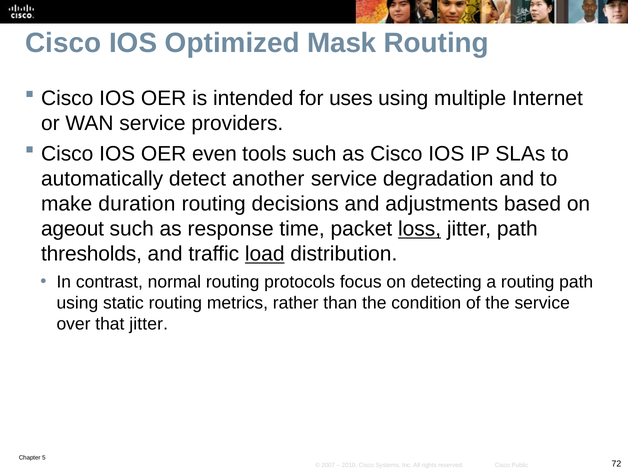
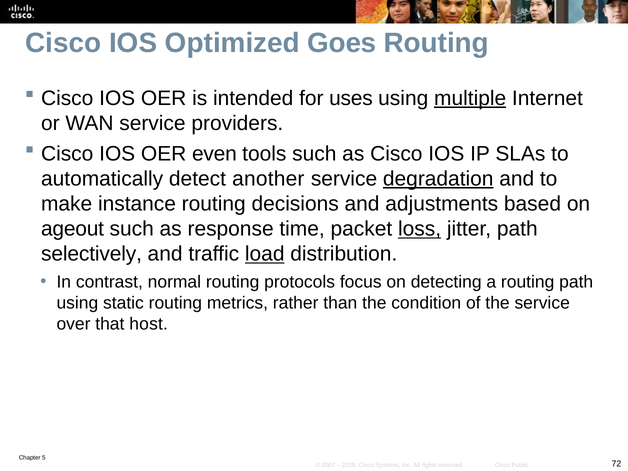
Mask: Mask -> Goes (342, 43)
multiple underline: none -> present (470, 98)
degradation underline: none -> present (438, 179)
duration: duration -> instance (137, 204)
thresholds: thresholds -> selectively (91, 254)
that jitter: jitter -> host (149, 324)
